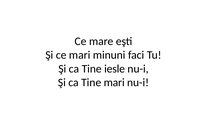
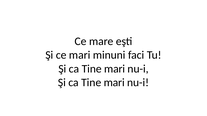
iesle: iesle -> mari (115, 69)
